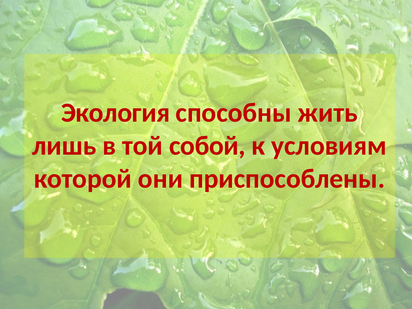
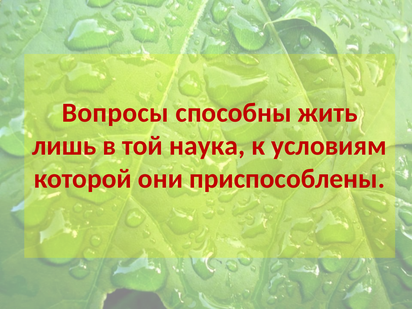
Экология: Экология -> Вопросы (115, 113)
собой: собой -> наука (207, 146)
